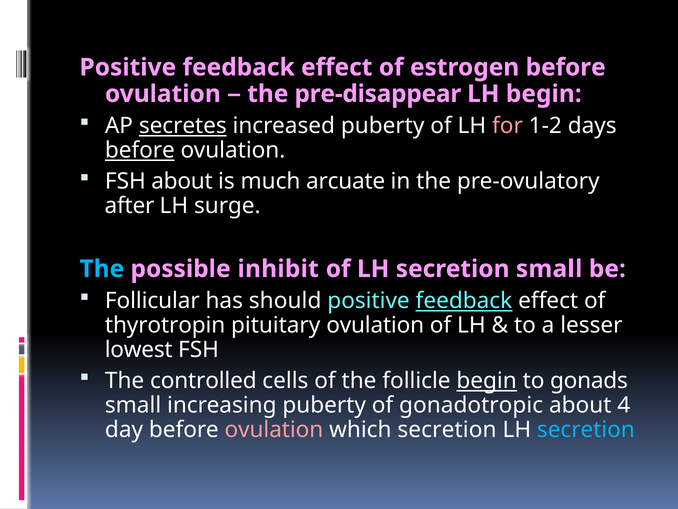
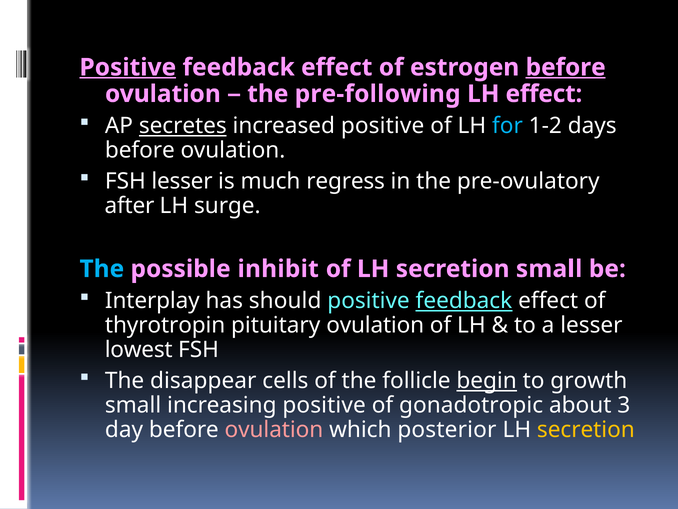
Positive underline: none -> present (128, 67)
before underline: none -> present (566, 67)
pre-disappear: pre-disappear -> pre-following (378, 94)
LH begin: begin -> effect (544, 94)
increased puberty: puberty -> positive (383, 126)
for colour: pink -> light blue (507, 126)
before underline: present -> none (140, 150)
FSH about: about -> lesser (182, 181)
arcuate: arcuate -> regress (346, 181)
Follicular: Follicular -> Interplay (152, 301)
controlled: controlled -> disappear (203, 381)
gonads: gonads -> growth (589, 381)
increasing puberty: puberty -> positive (324, 405)
4: 4 -> 3 (624, 405)
which secretion: secretion -> posterior (447, 429)
secretion colour: light blue -> yellow (586, 429)
